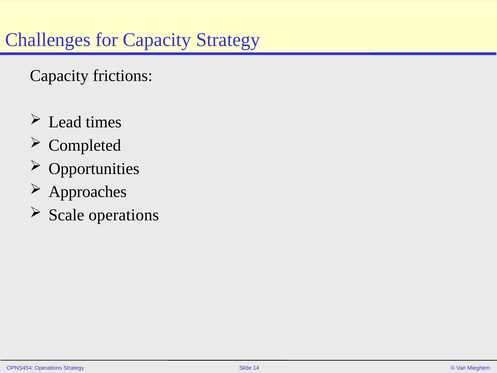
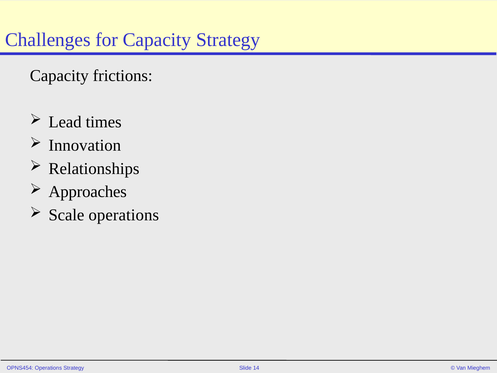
Completed: Completed -> Innovation (85, 145)
Opportunities: Opportunities -> Relationships (94, 168)
